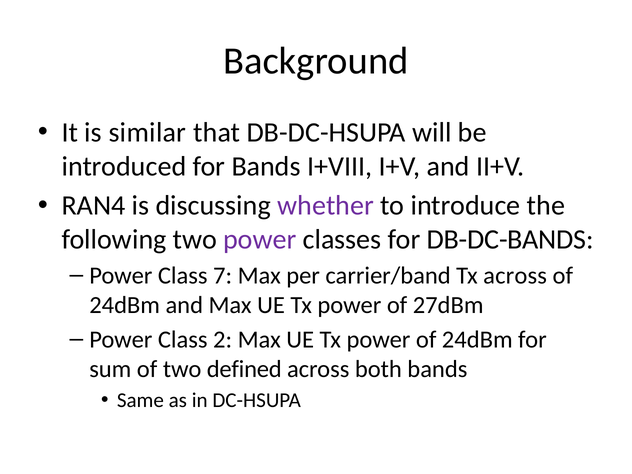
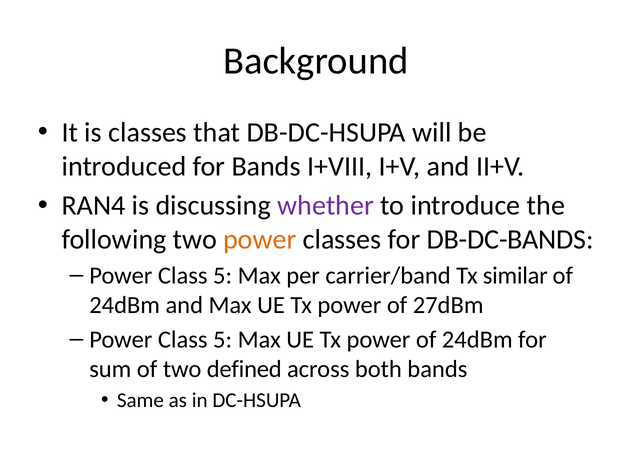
is similar: similar -> classes (148, 133)
power colour: purple -> orange (260, 239)
7: 7 -> 5 (223, 276)
Tx across: across -> similar (515, 276)
2: 2 -> 5 (223, 339)
